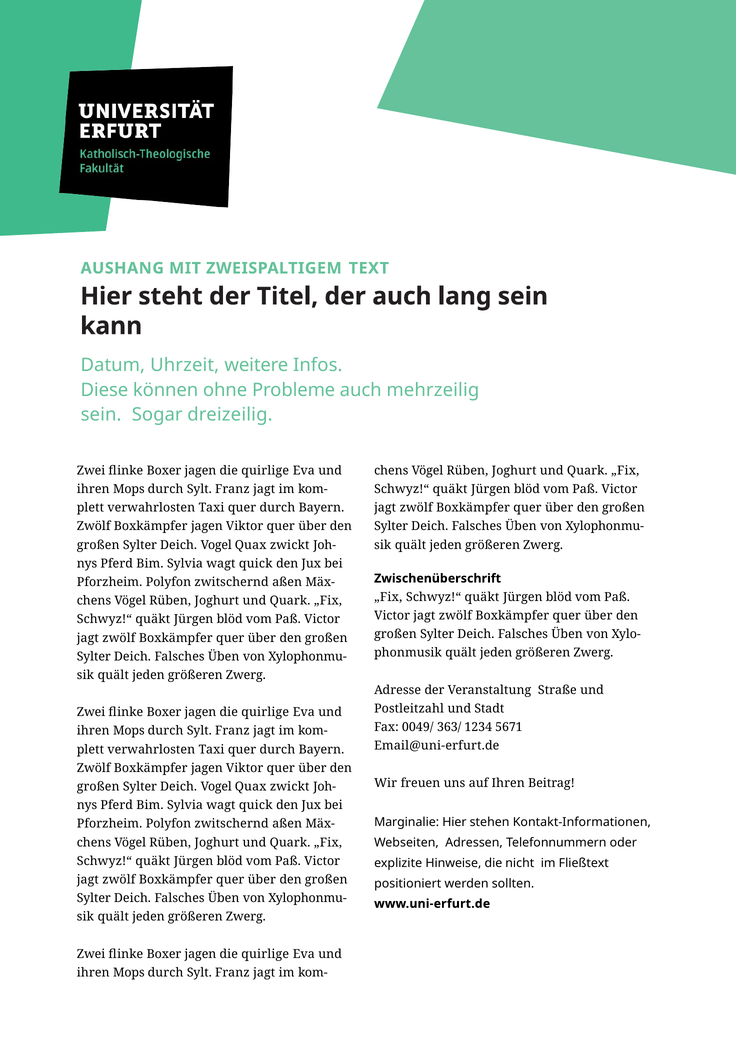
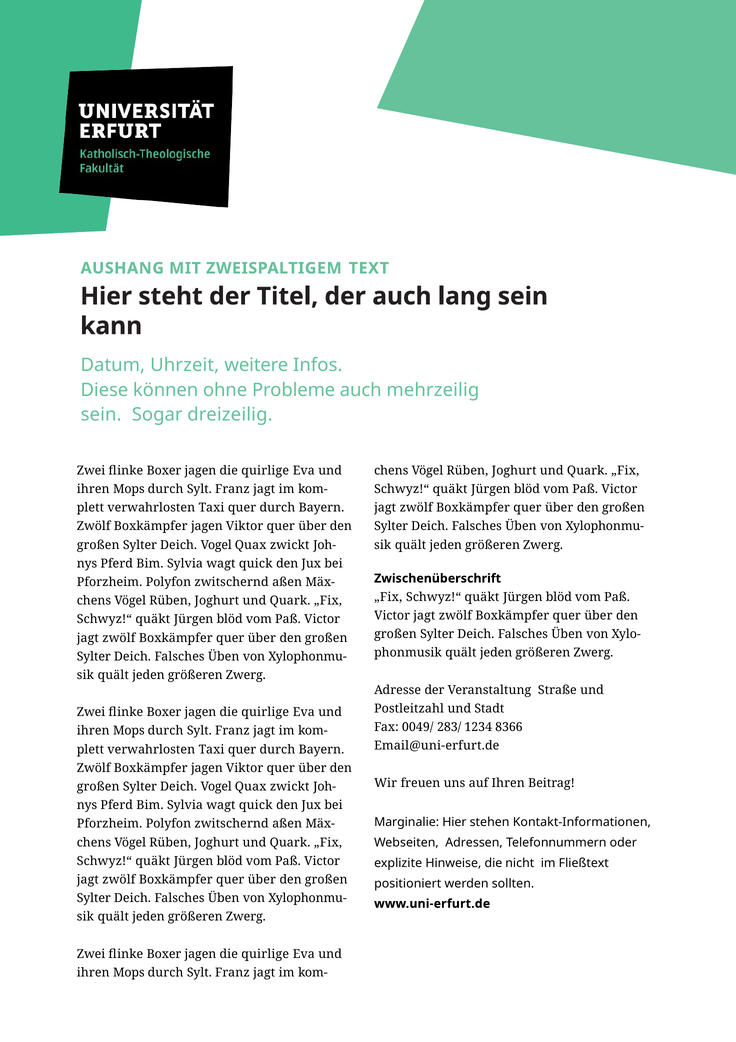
363/: 363/ -> 283/ (449, 727)
5671: 5671 -> 8366 (509, 727)
